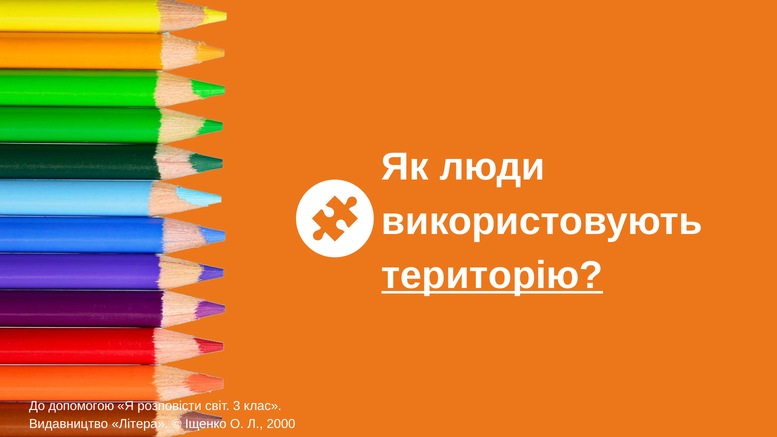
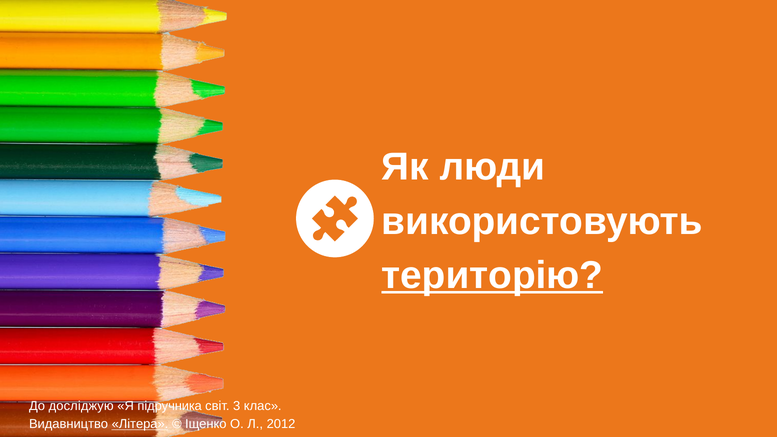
допомогою: допомогою -> досліджую (81, 406)
розповісти: розповісти -> підручника (170, 406)
Літера underline: none -> present (140, 424)
2000: 2000 -> 2012 (281, 424)
